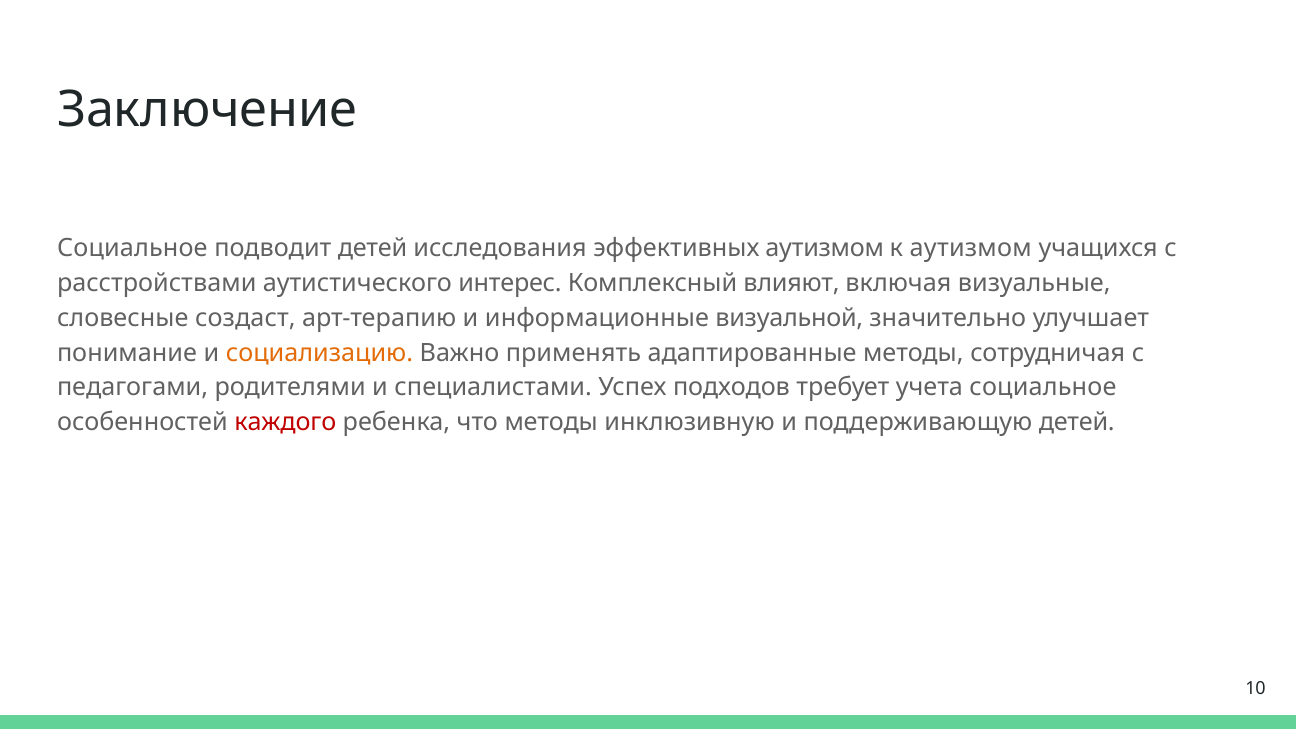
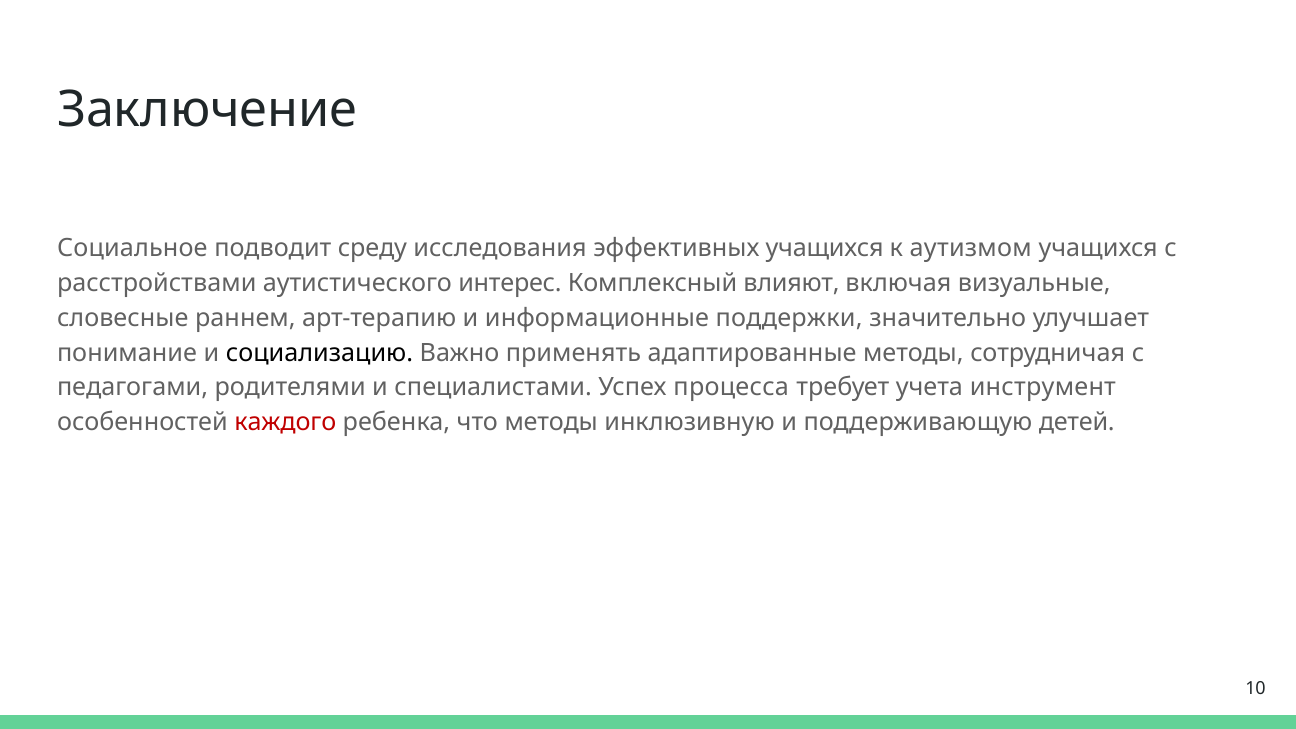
подводит детей: детей -> среду (372, 249)
эффективных аутизмом: аутизмом -> учащихся (825, 249)
создаст: создаст -> раннем (245, 318)
визуальной: визуальной -> поддержки (789, 318)
социализацию colour: orange -> black (320, 353)
подходов: подходов -> процесса (731, 388)
учета социальное: социальное -> инструмент (1043, 388)
